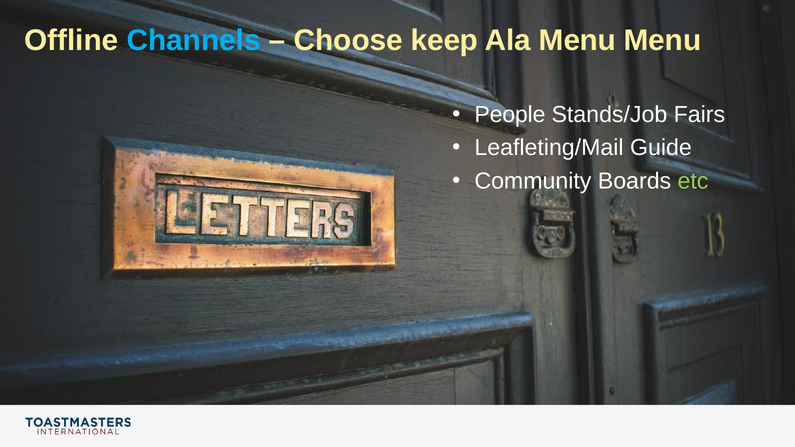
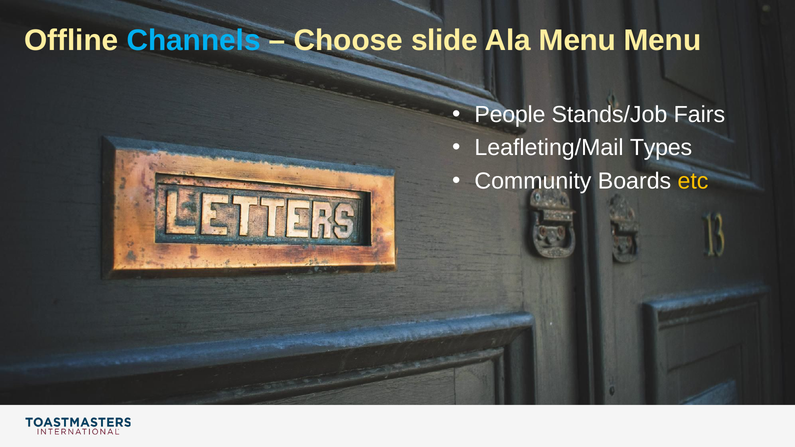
keep: keep -> slide (444, 40)
Guide: Guide -> Types (661, 148)
etc colour: light green -> yellow (693, 181)
